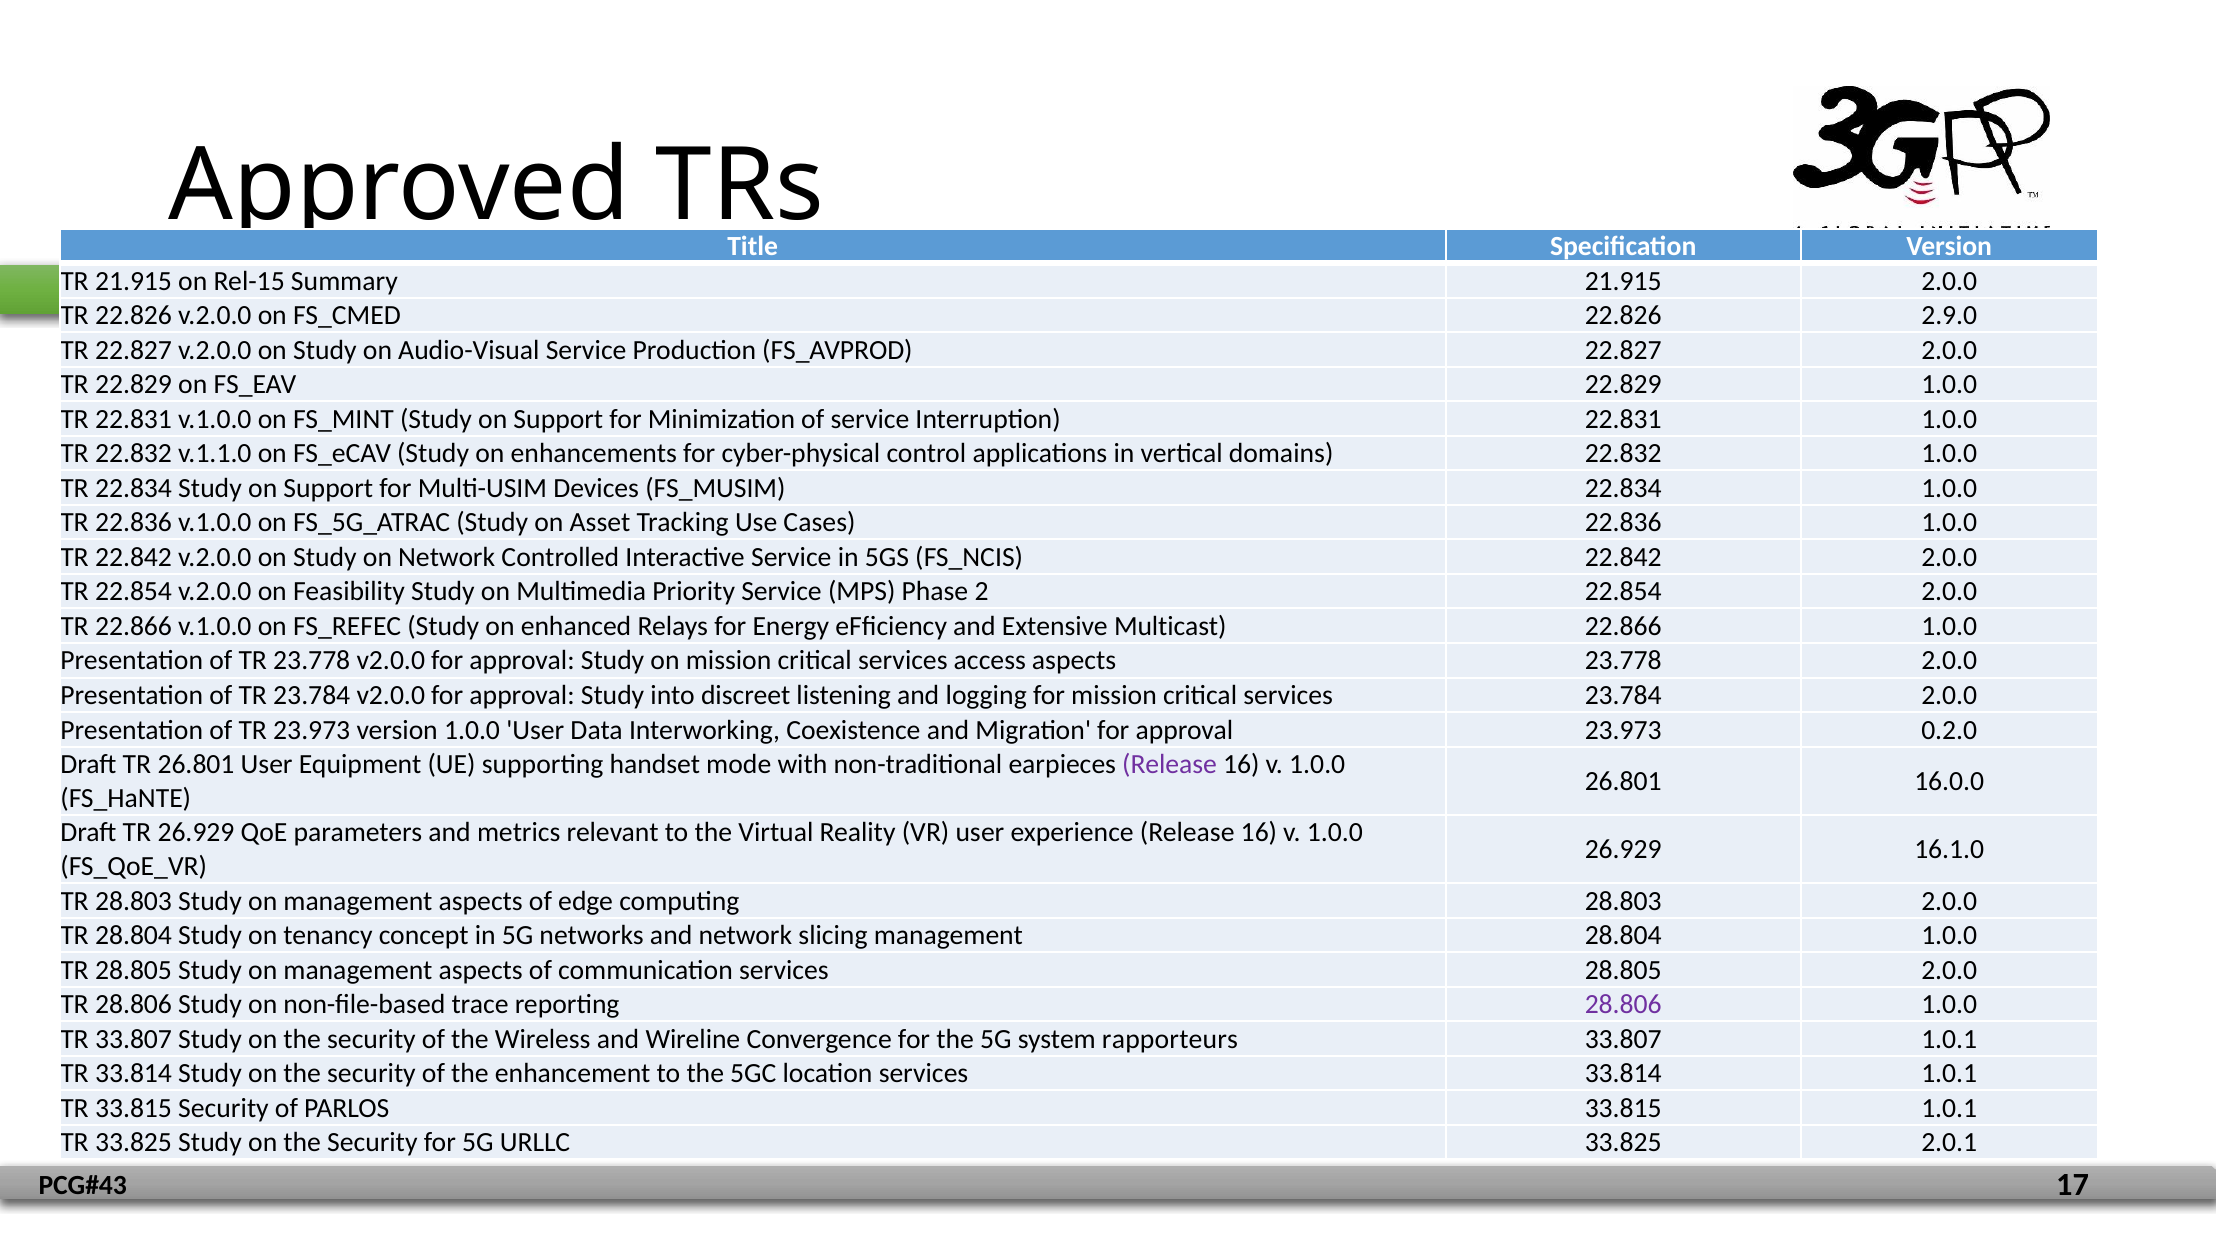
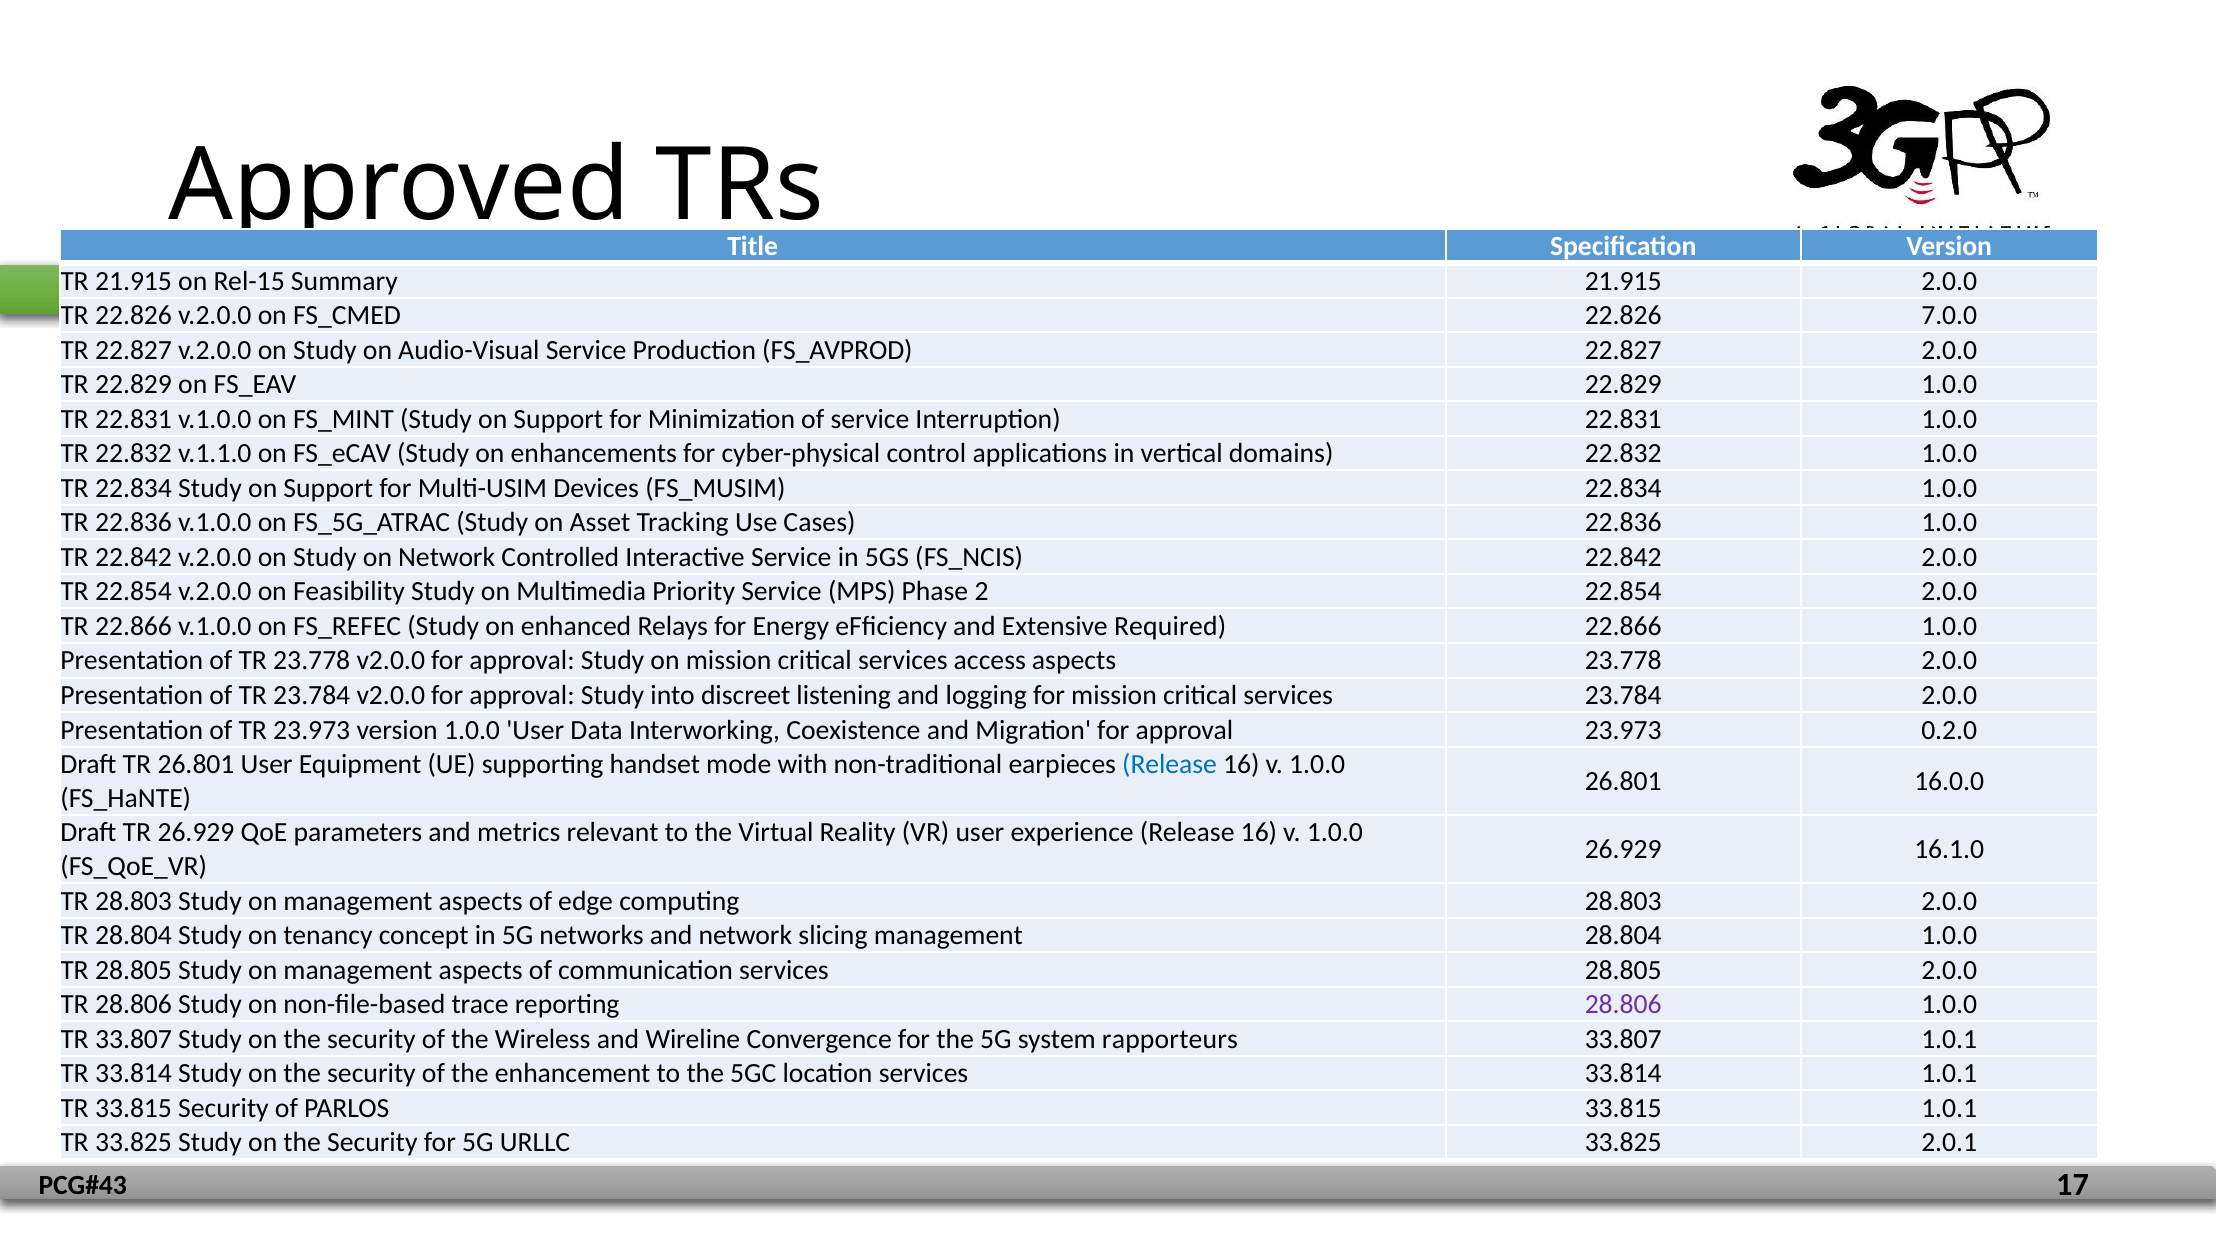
2.9.0: 2.9.0 -> 7.0.0 (1949, 315)
Multicast: Multicast -> Required (1170, 626)
Release colour: purple -> blue (1169, 764)
